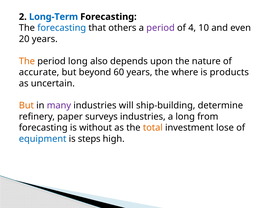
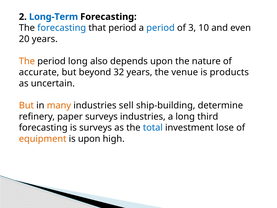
that others: others -> period (122, 28)
period colour: purple -> blue (161, 28)
4: 4 -> 3 (192, 28)
60: 60 -> 32 (119, 72)
where: where -> venue (185, 72)
many colour: purple -> orange (59, 105)
will: will -> sell (126, 105)
from: from -> third (208, 116)
is without: without -> surveys (96, 128)
total colour: orange -> blue (153, 128)
equipment colour: blue -> orange (43, 139)
is steps: steps -> upon (89, 139)
